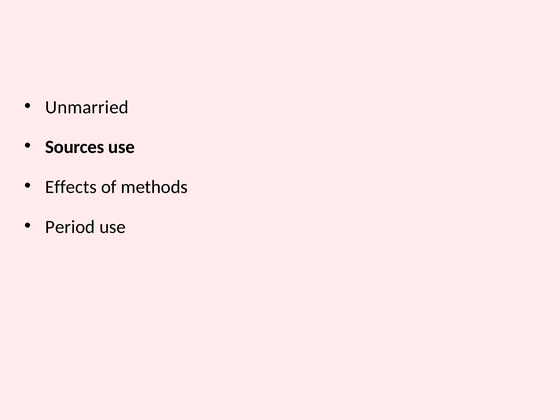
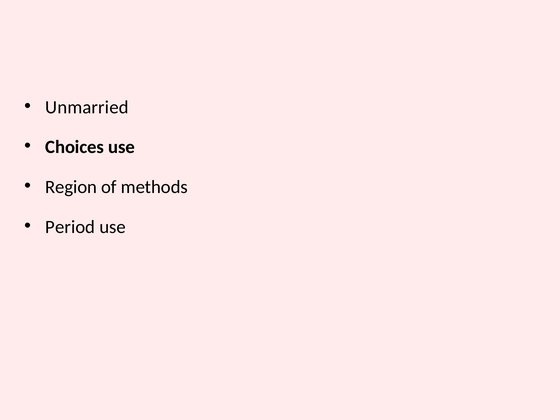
Sources: Sources -> Choices (75, 147)
Effects: Effects -> Region (71, 187)
